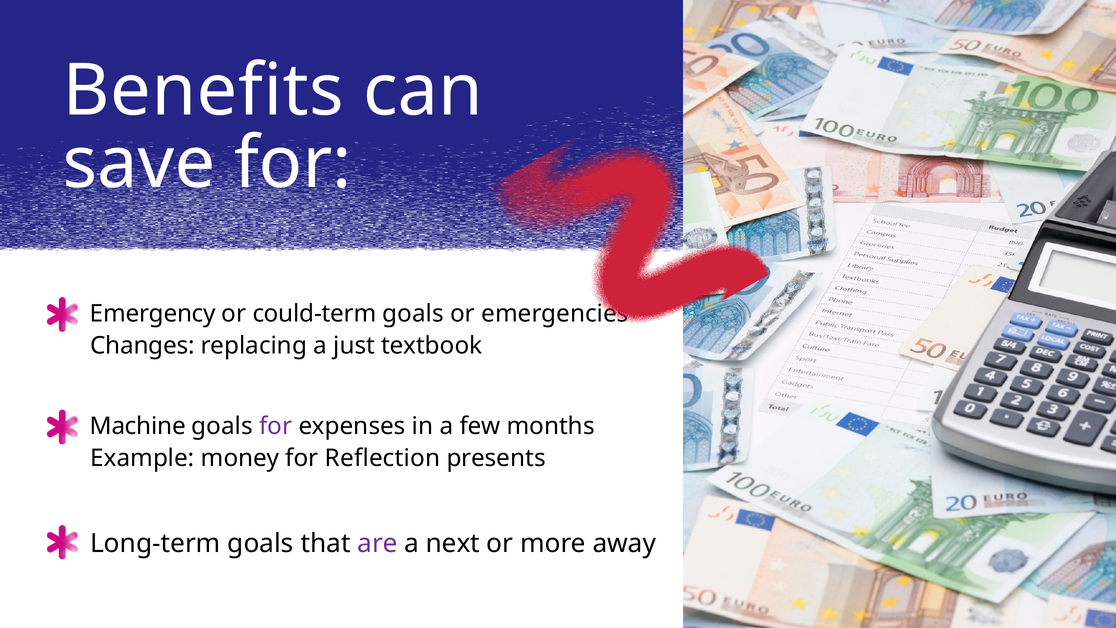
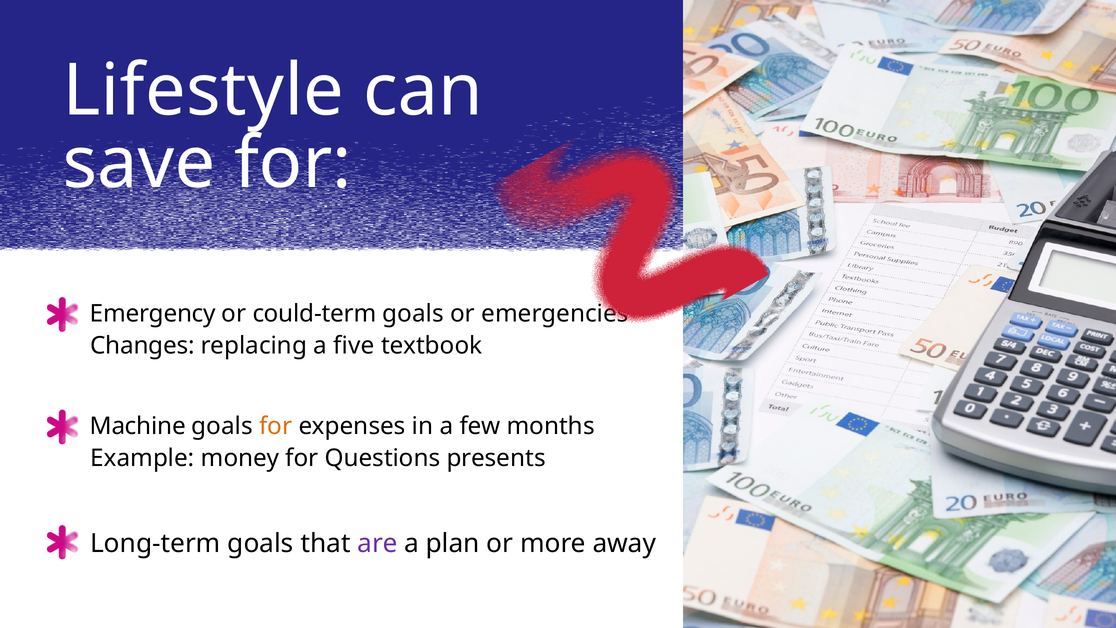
Benefits: Benefits -> Lifestyle (203, 91)
just: just -> five (354, 345)
for colour: purple -> orange (276, 426)
Reflection: Reflection -> Questions (383, 458)
next: next -> plan (453, 543)
